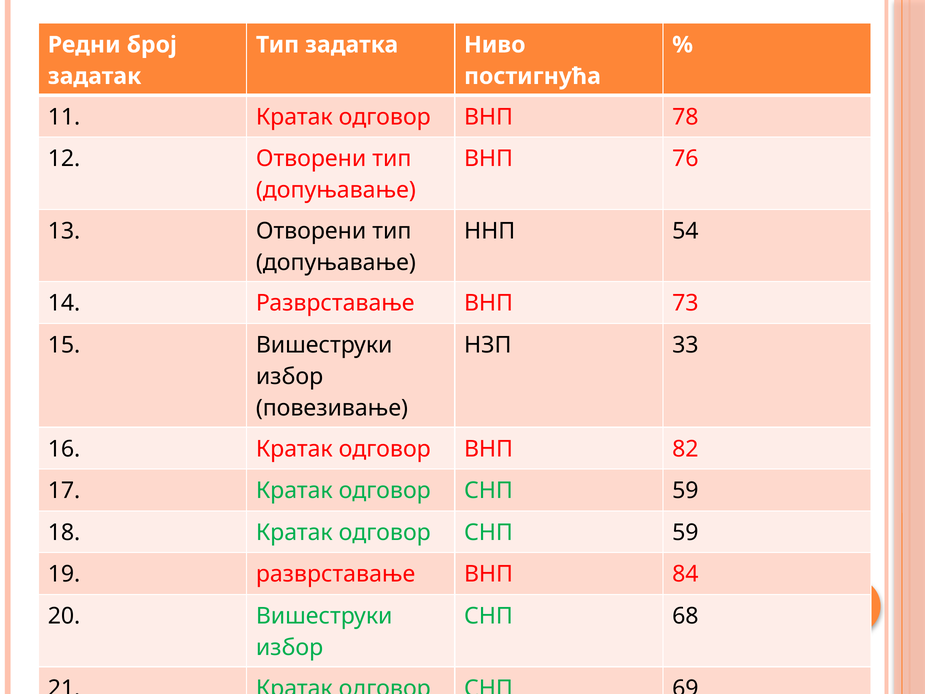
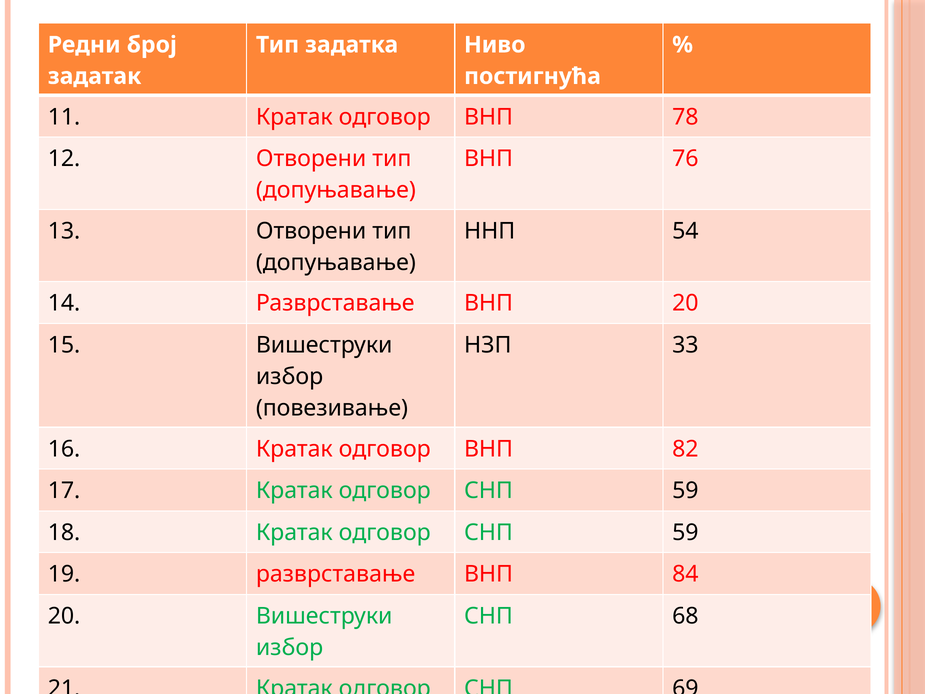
ВНП 73: 73 -> 20 (685, 303)
